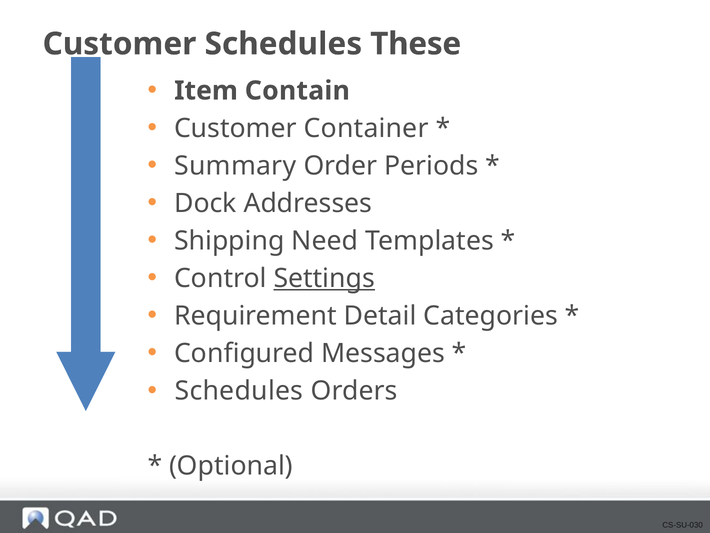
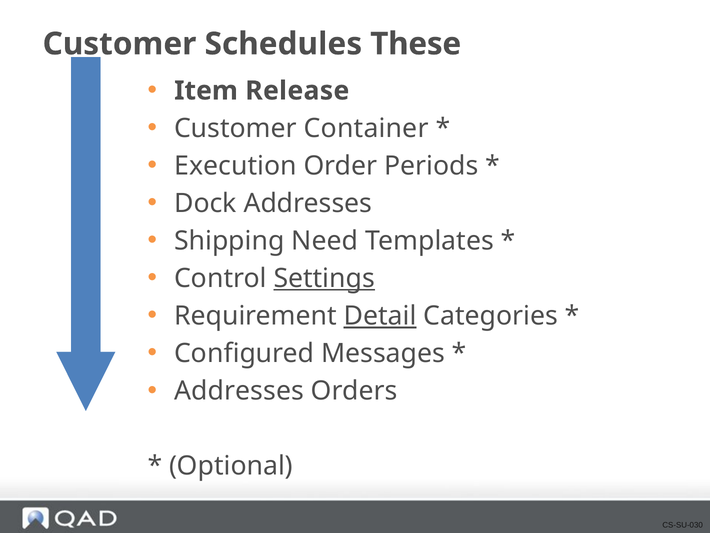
Contain: Contain -> Release (297, 91)
Summary: Summary -> Execution (235, 166)
Detail underline: none -> present (380, 316)
Schedules: Schedules -> Addresses (239, 391)
